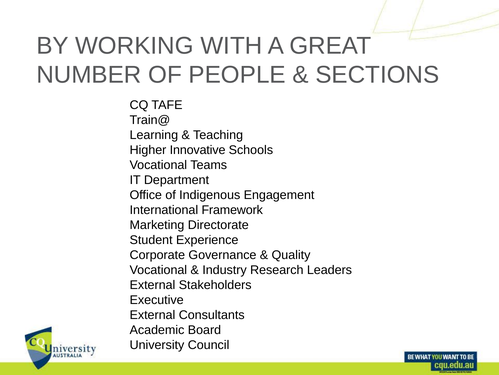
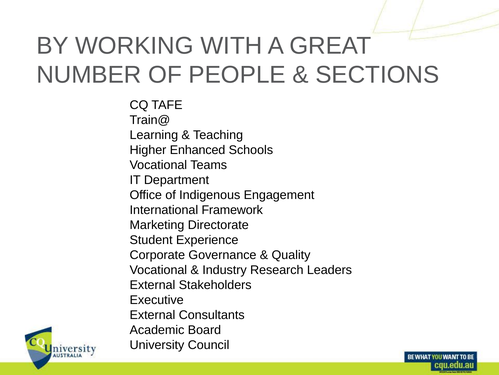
Innovative: Innovative -> Enhanced (198, 150)
